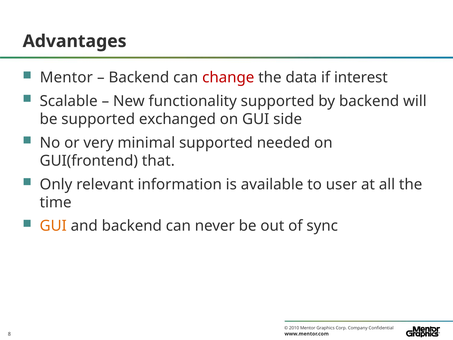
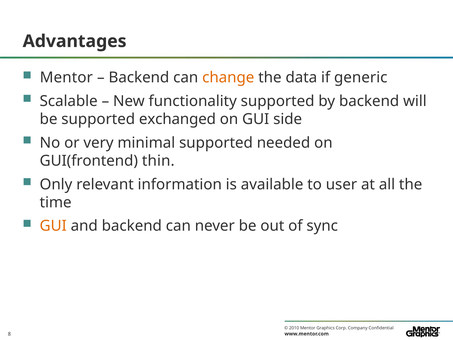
change colour: red -> orange (228, 78)
interest: interest -> generic (361, 78)
that: that -> thin (158, 161)
